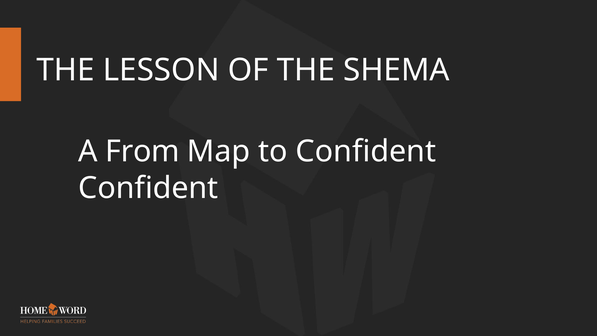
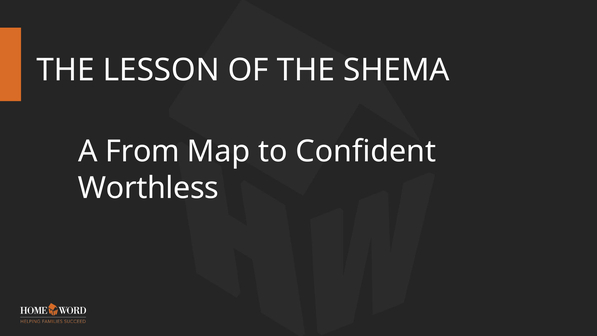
Confident: Confident -> Worthless (148, 188)
